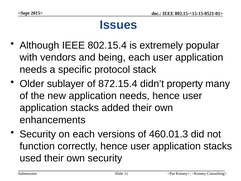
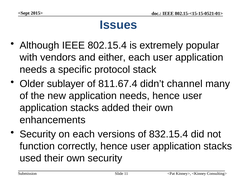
being: being -> either (112, 57)
872.15.4: 872.15.4 -> 811.67.4 (118, 84)
property: property -> channel (185, 84)
460.01.3: 460.01.3 -> 832.15.4 (169, 134)
